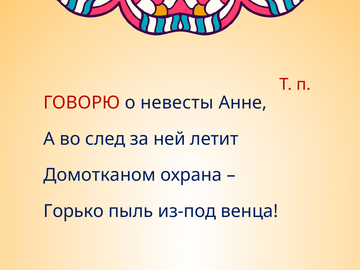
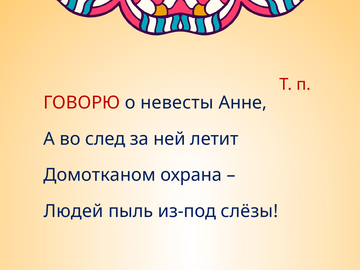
Горько: Горько -> Людей (73, 211)
венца: венца -> слёзы (249, 211)
